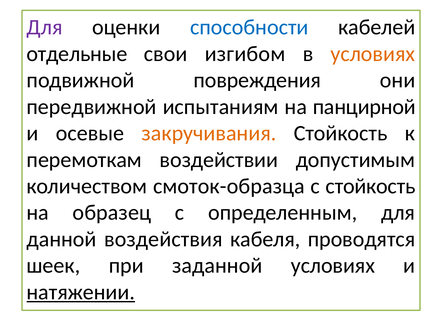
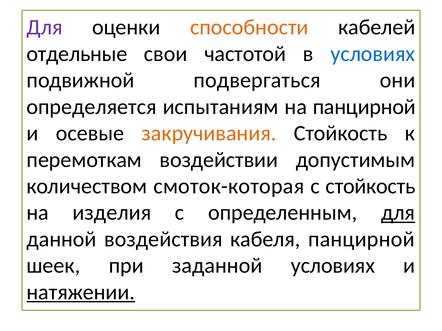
способности colour: blue -> orange (249, 27)
изгибом: изгибом -> частотой (245, 54)
условиях colour: orange -> blue (373, 54)
повреждения: повреждения -> подвергаться (257, 80)
передвижной: передвижной -> определяется (92, 107)
смоток-образца: смоток-образца -> смоток-которая (229, 186)
образец: образец -> изделия (112, 213)
для underline: none -> present (398, 213)
кабеля проводятся: проводятся -> панцирной (361, 240)
